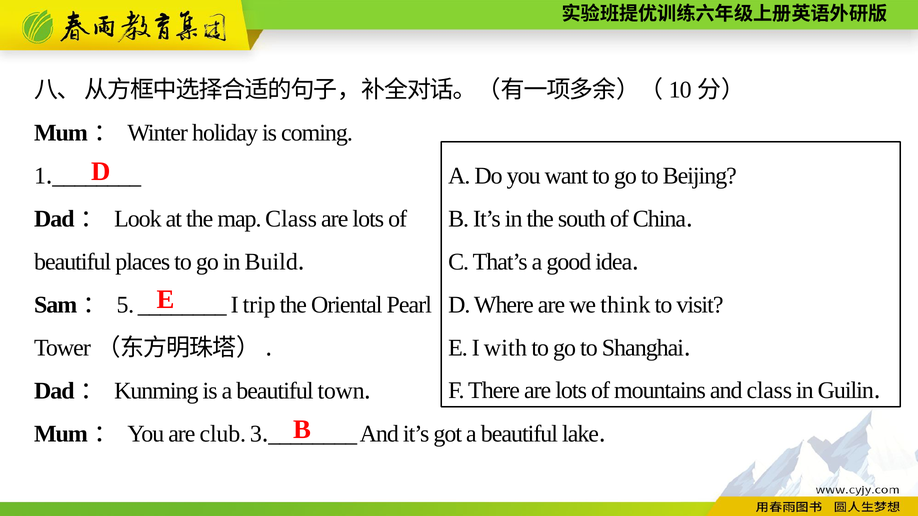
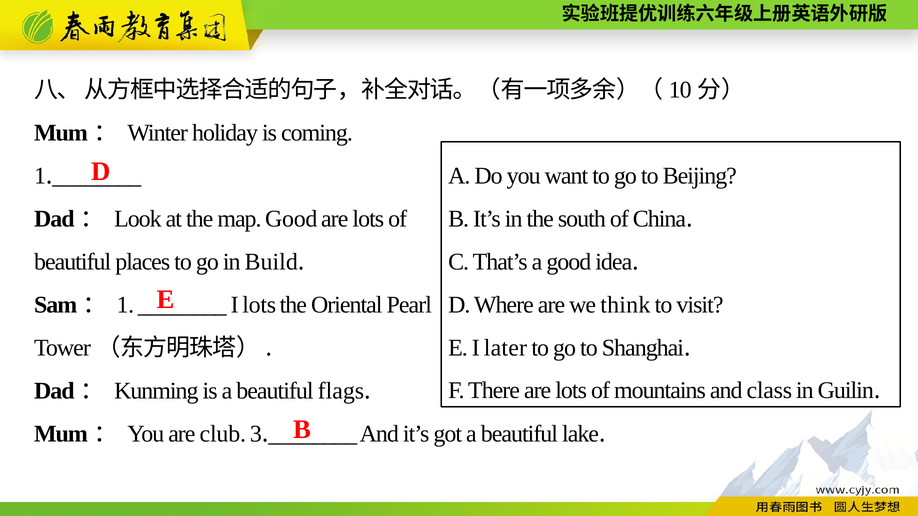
map Class: Class -> Good (291, 219)
Sam： 5: 5 -> 1 (125, 305)
I trip: trip -> lots (259, 305)
with: with -> later (505, 348)
town: town -> flags (341, 391)
